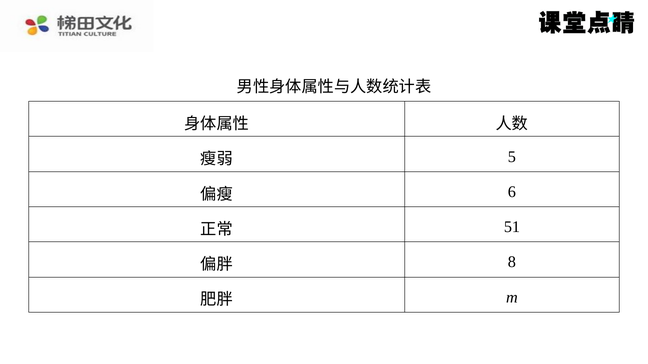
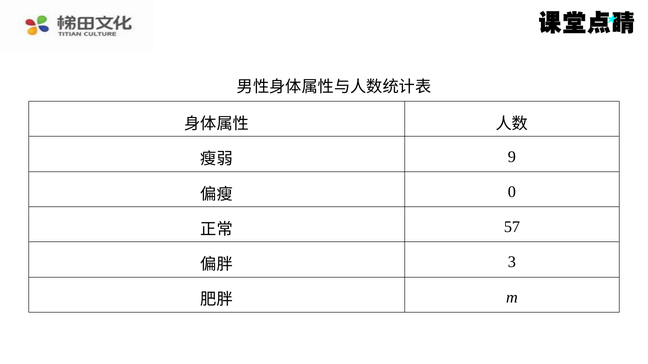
5: 5 -> 9 (512, 157)
6: 6 -> 0 (512, 192)
51: 51 -> 57 (512, 227)
8: 8 -> 3 (512, 263)
